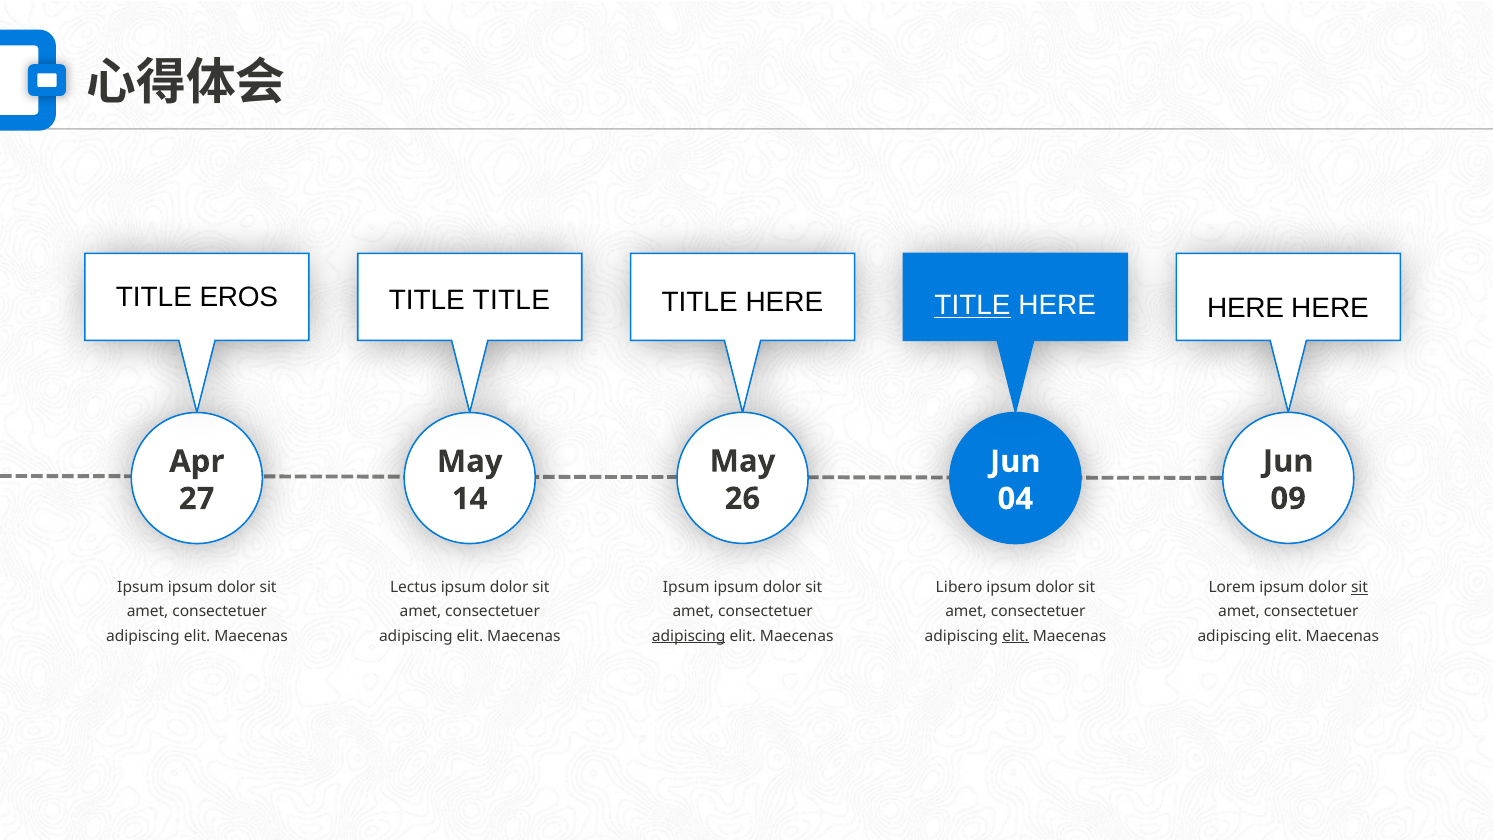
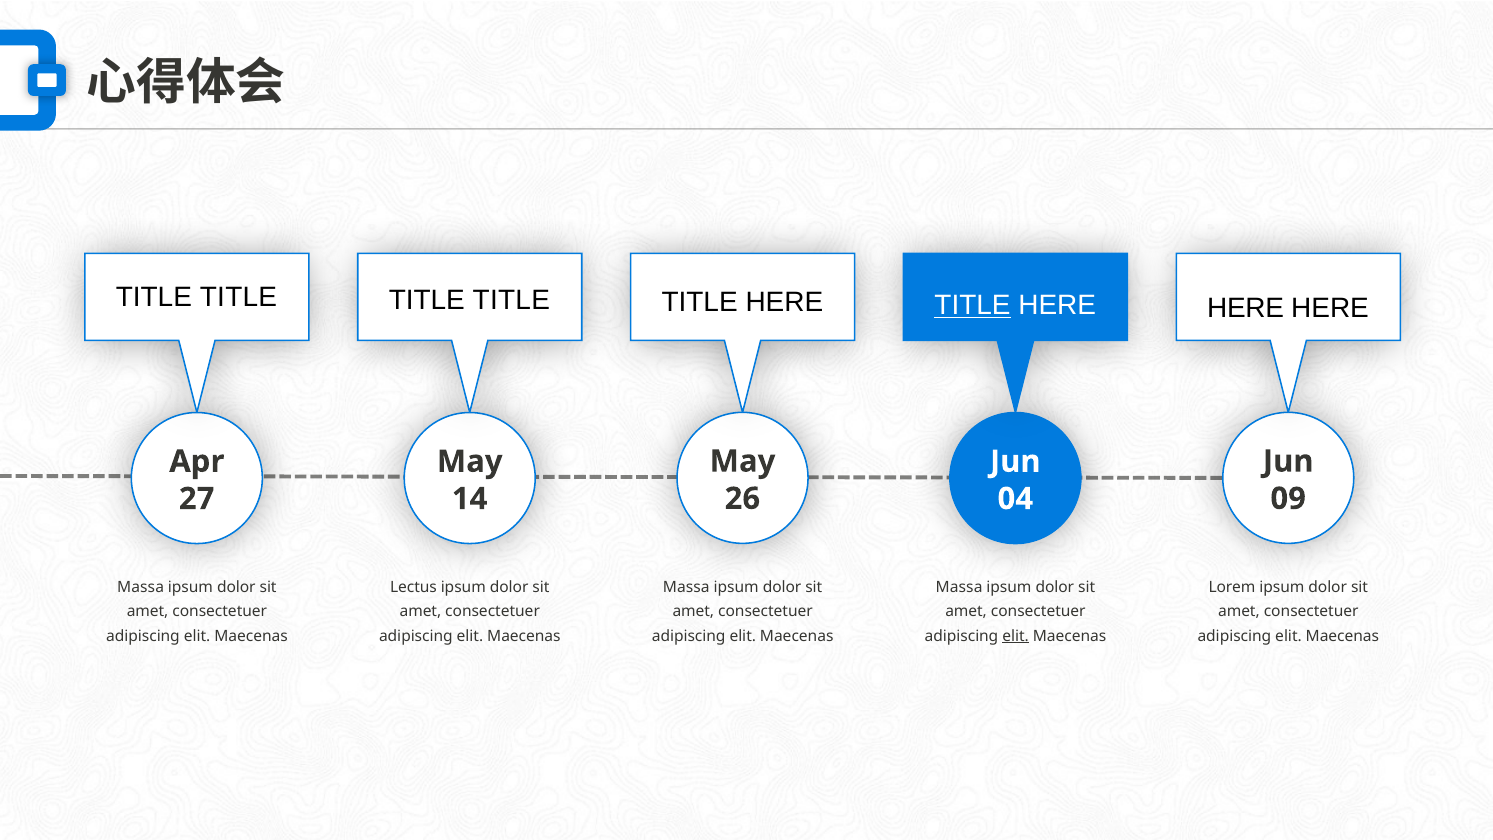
EROS: EROS -> TITLE (238, 297)
Ipsum: Ipsum -> Massa (141, 587)
Ipsum: Ipsum -> Massa (686, 587)
Libero: Libero -> Massa (959, 587)
sit underline: present -> none (1360, 587)
adipiscing underline: present -> none (689, 636)
